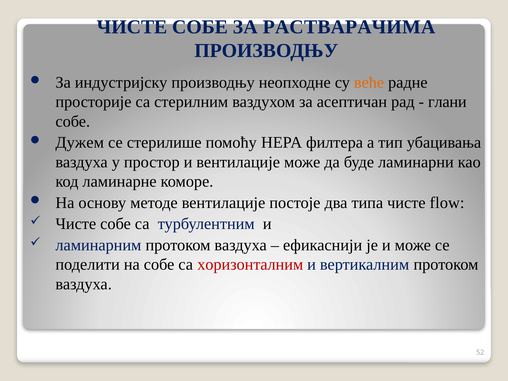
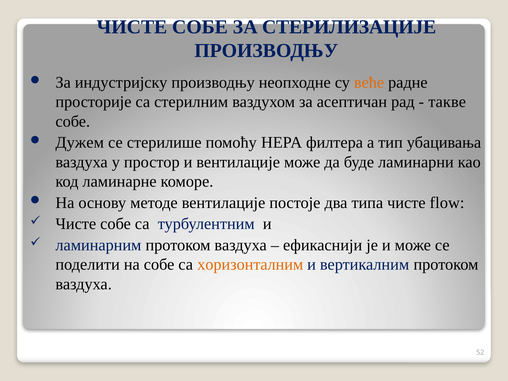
РАСТВАРАЧИМА: РАСТВАРАЧИМА -> СТЕРИЛИЗАЦИЈЕ (349, 27)
глани: глани -> такве (447, 102)
хоризонталним colour: red -> orange (250, 265)
